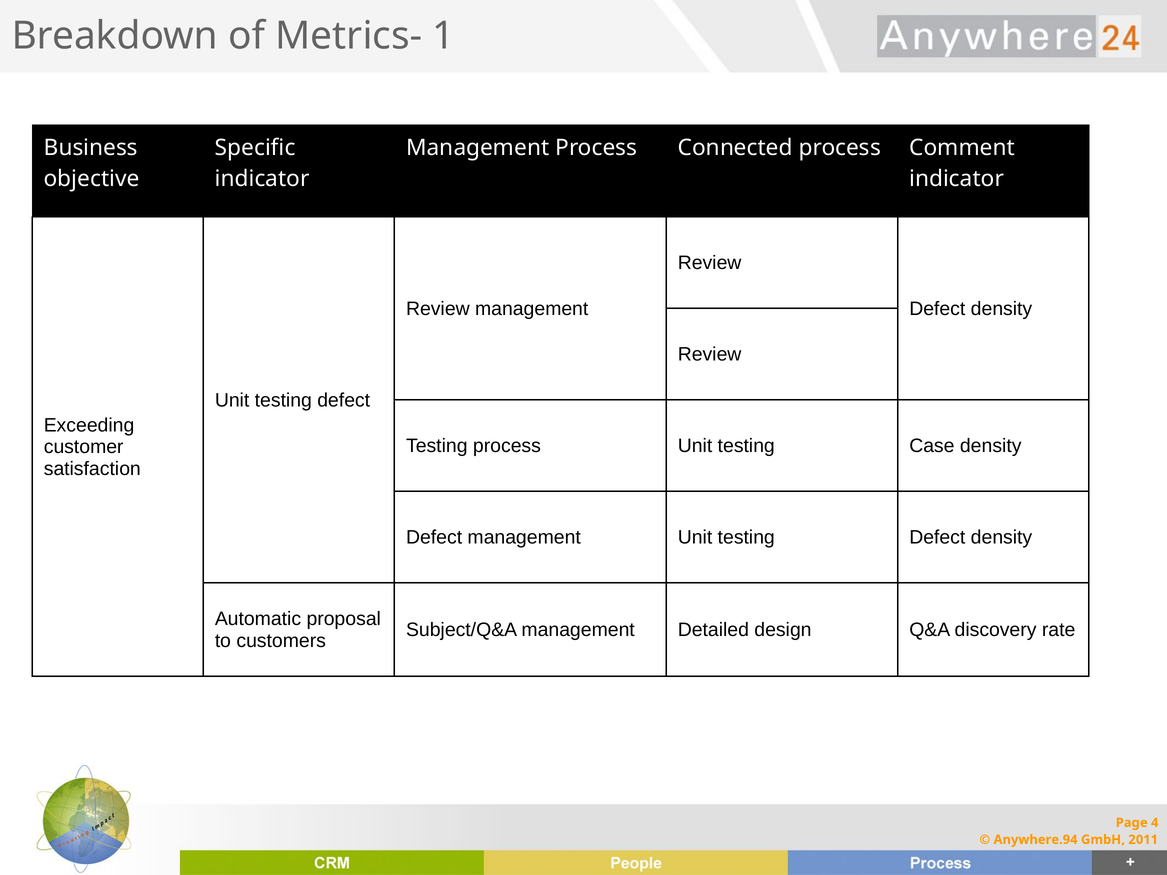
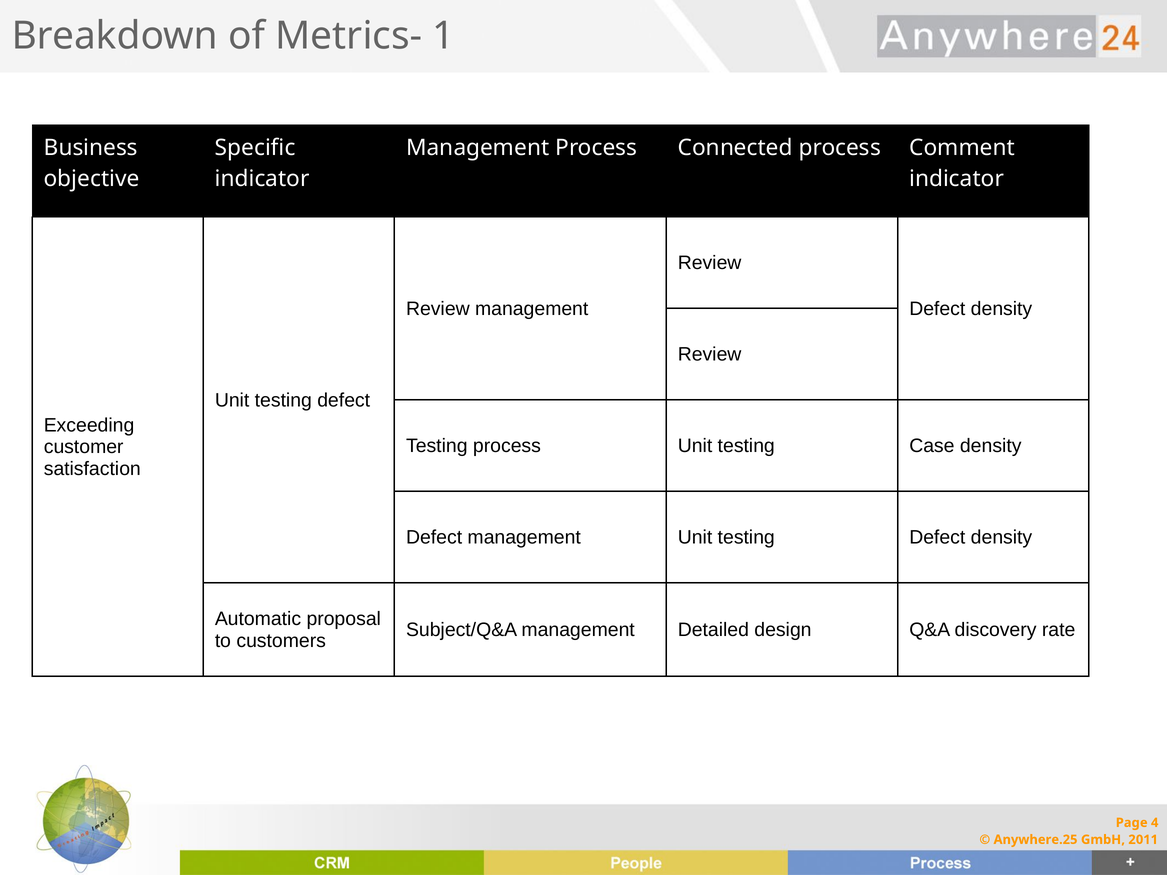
Anywhere.94: Anywhere.94 -> Anywhere.25 (1036, 840)
